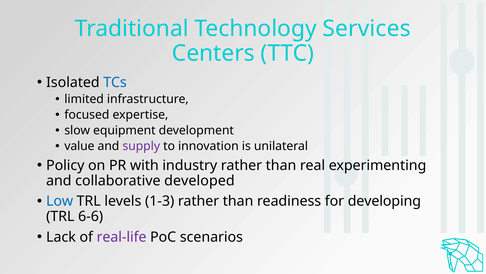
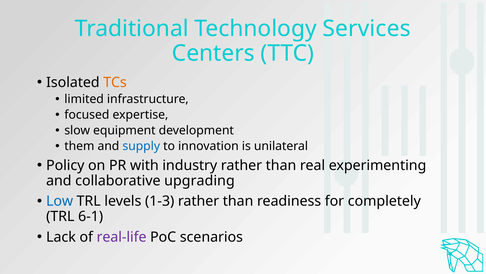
TCs colour: blue -> orange (115, 82)
value: value -> them (79, 146)
supply colour: purple -> blue (141, 146)
developed: developed -> upgrading (199, 180)
developing: developing -> completely (384, 201)
6-6: 6-6 -> 6-1 (91, 216)
